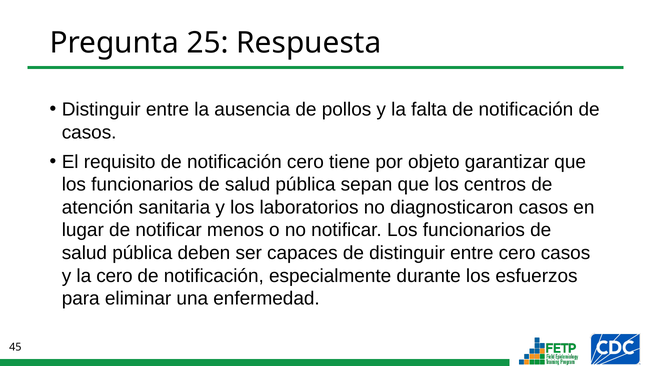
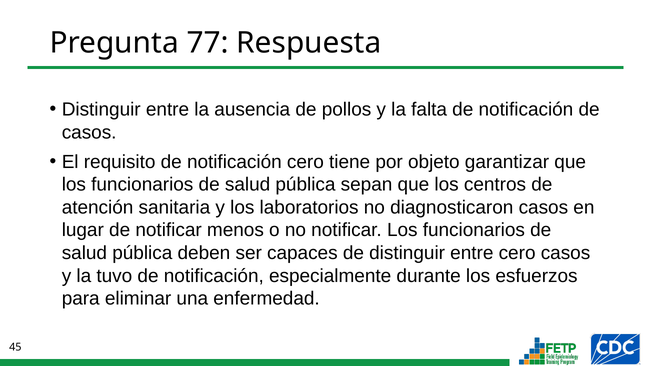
25: 25 -> 77 (208, 43)
la cero: cero -> tuvo (114, 276)
